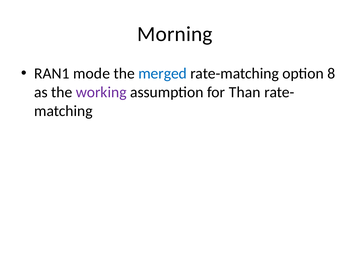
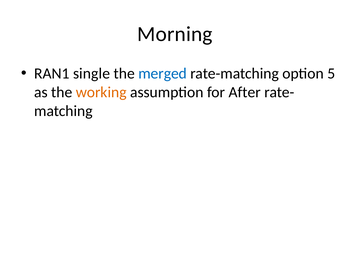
mode: mode -> single (92, 73)
8: 8 -> 5 (331, 73)
working colour: purple -> orange (101, 92)
Than: Than -> After (245, 92)
